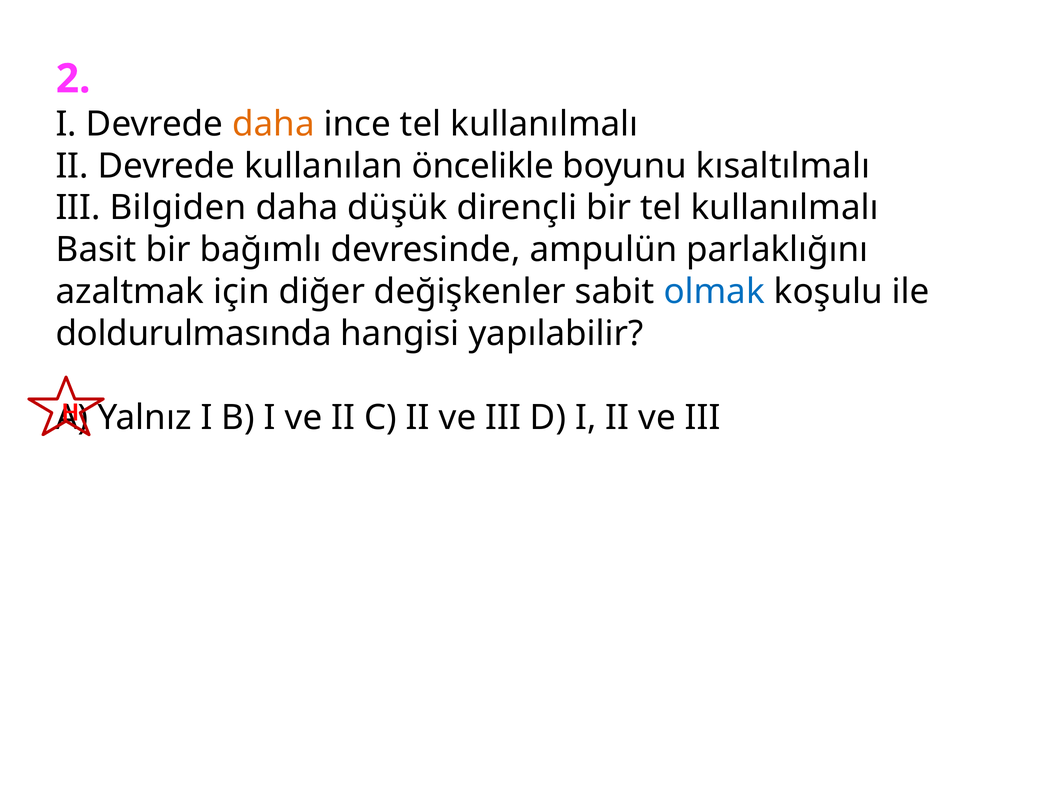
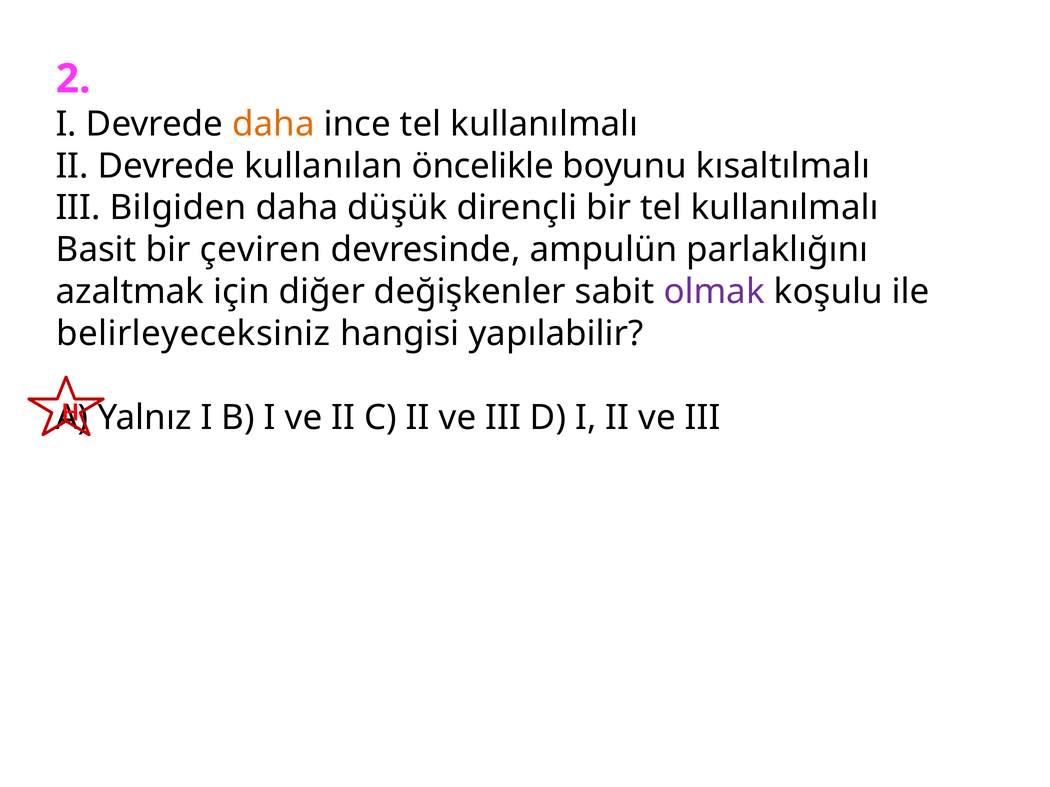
bağımlı: bağımlı -> çeviren (261, 250)
olmak colour: blue -> purple (714, 292)
doldurulmasında: doldurulmasında -> belirleyeceksiniz (193, 334)
